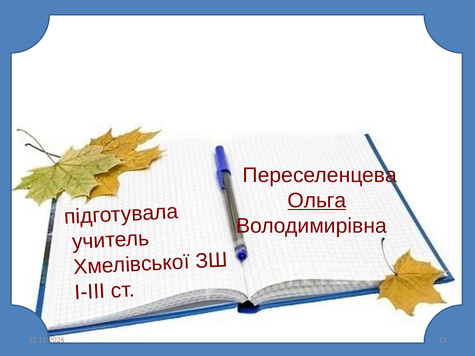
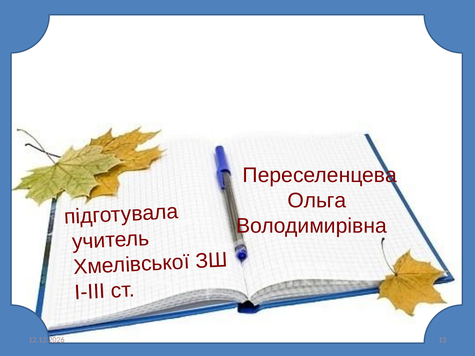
Ольга underline: present -> none (317, 201)
